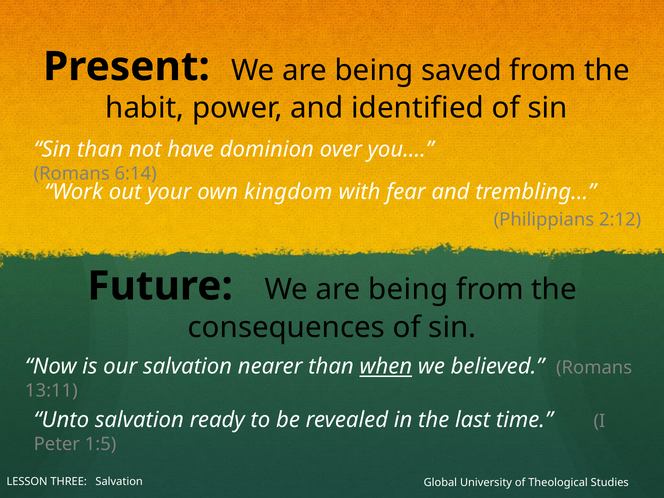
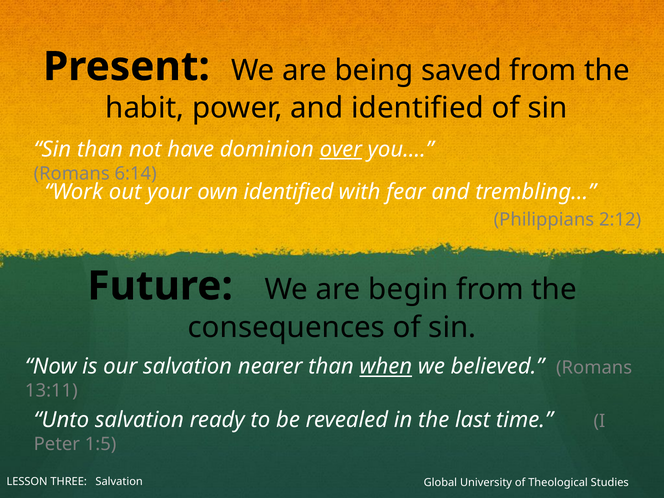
over underline: none -> present (341, 149)
own kingdom: kingdom -> identified (288, 192)
Future We are being: being -> begin (408, 290)
